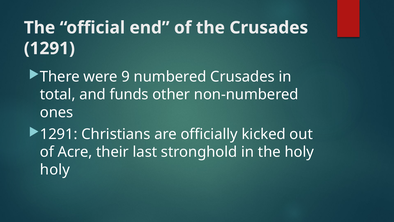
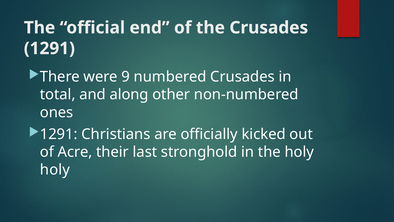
funds: funds -> along (129, 94)
